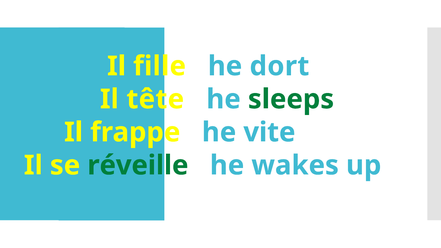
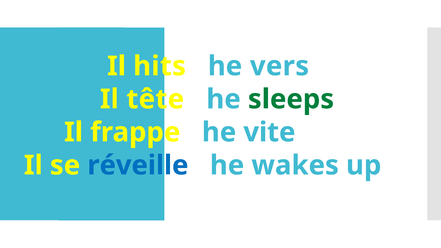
fille: fille -> hits (160, 66)
dort: dort -> vers (279, 66)
réveille colour: green -> blue (138, 165)
